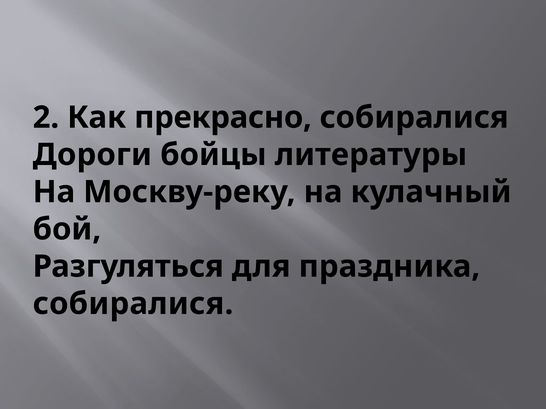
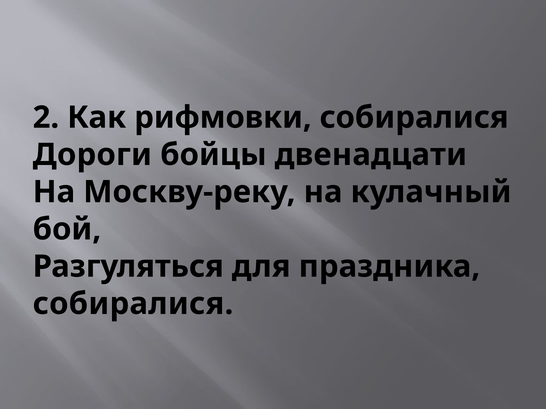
прекрасно: прекрасно -> рифмовки (223, 118)
литературы: литературы -> двенадцати (371, 155)
